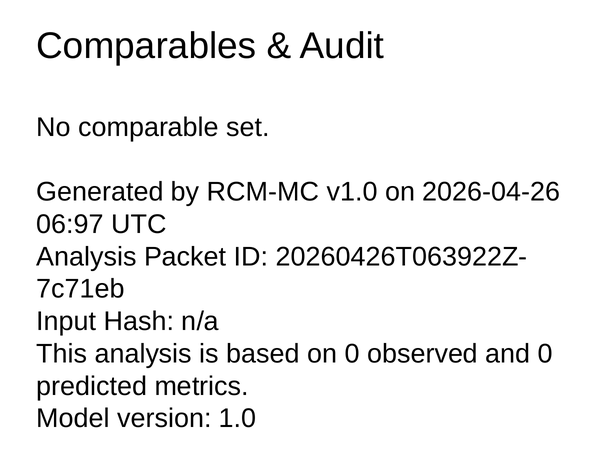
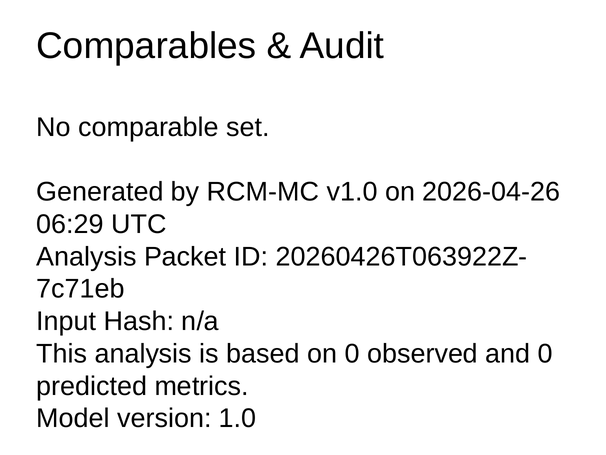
06:97: 06:97 -> 06:29 (70, 224)
